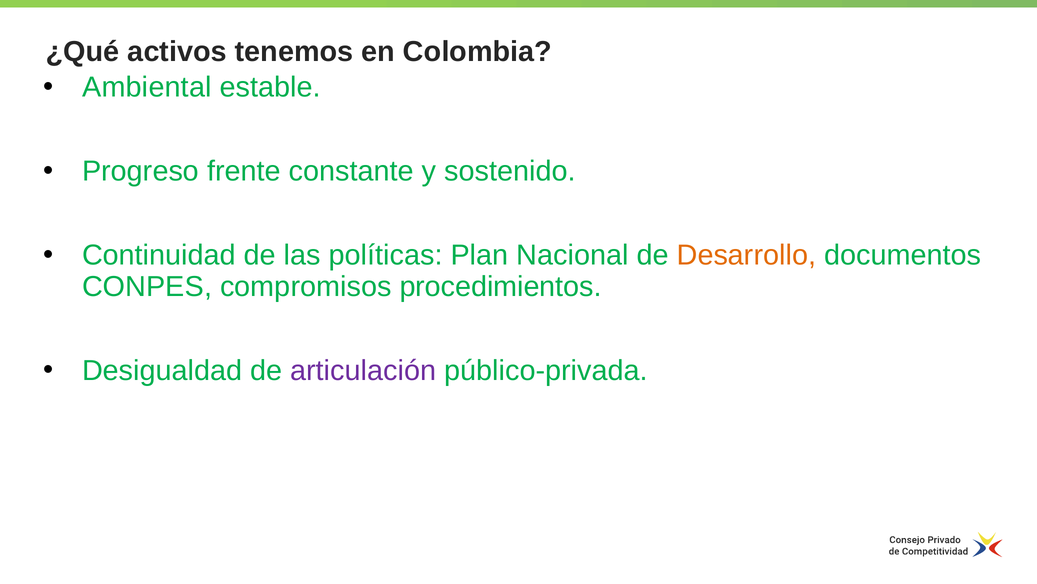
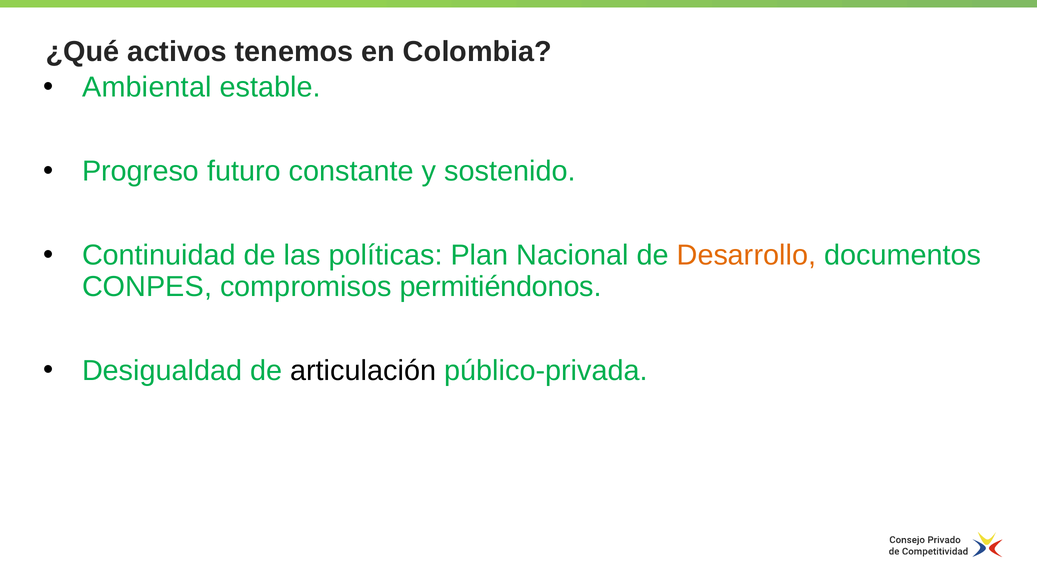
frente: frente -> futuro (244, 171)
procedimientos: procedimientos -> permitiéndonos (501, 286)
articulación colour: purple -> black (363, 370)
